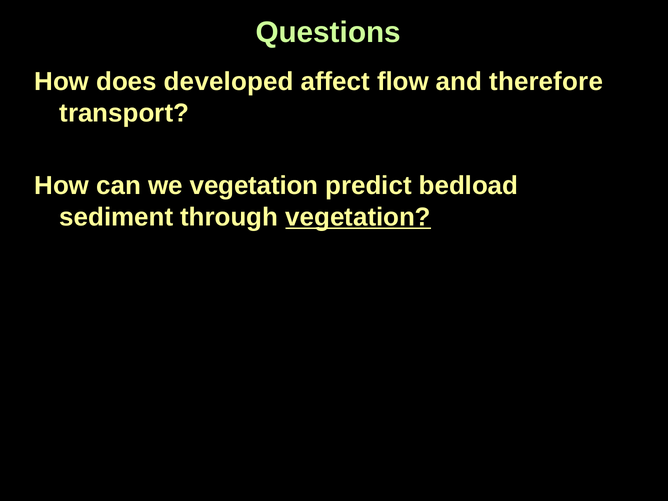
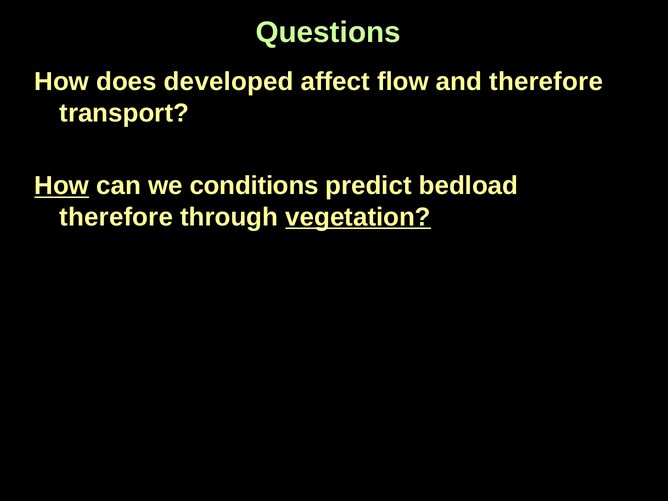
How underline: none -> present (62, 186)
we vegetation: vegetation -> conditions (254, 186)
sediment: sediment -> therefore (116, 217)
